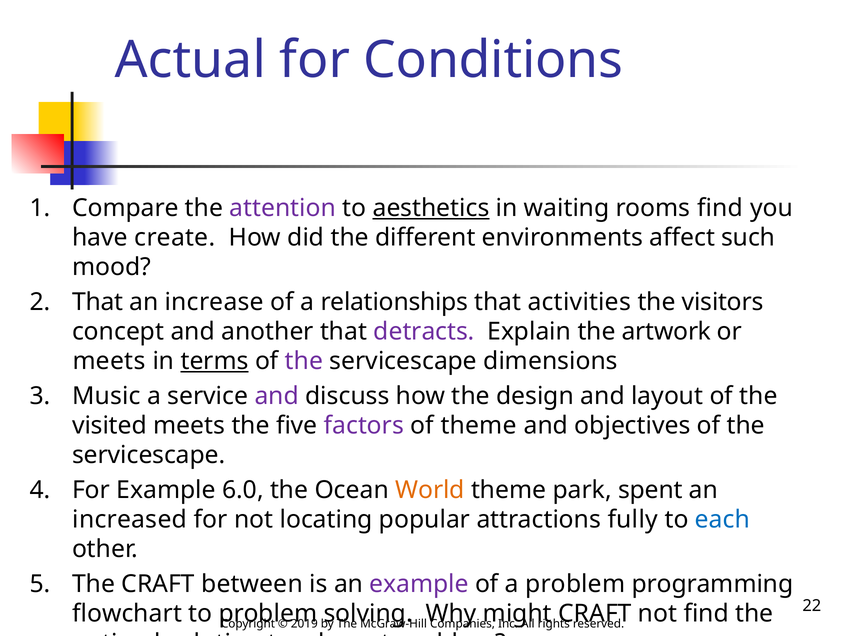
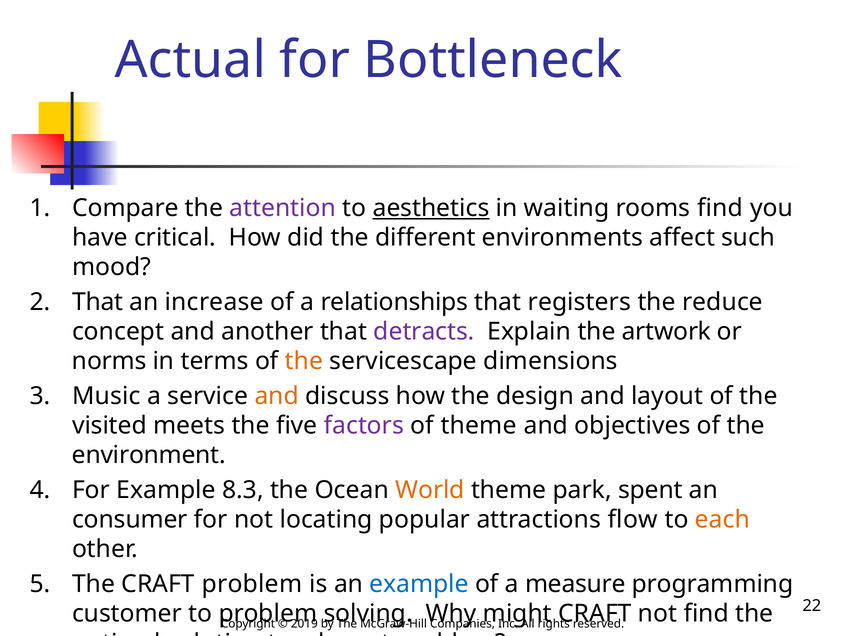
Conditions: Conditions -> Bottleneck (493, 60)
create: create -> critical (175, 238)
activities: activities -> registers (579, 302)
visitors: visitors -> reduce (723, 302)
meets: meets -> norms (109, 361)
terms underline: present -> none (215, 361)
the colour: purple -> orange (304, 361)
and colour: purple -> orange (277, 396)
servicescape: servicescape -> environment (149, 455)
6.0: 6.0 -> 8.3 (243, 490)
increased: increased -> consumer (130, 520)
fully: fully -> flow (633, 520)
each colour: blue -> orange (722, 520)
CRAFT between: between -> problem (252, 584)
example colour: purple -> blue (419, 584)
a problem: problem -> measure (575, 584)
flowchart: flowchart -> customer (127, 614)
